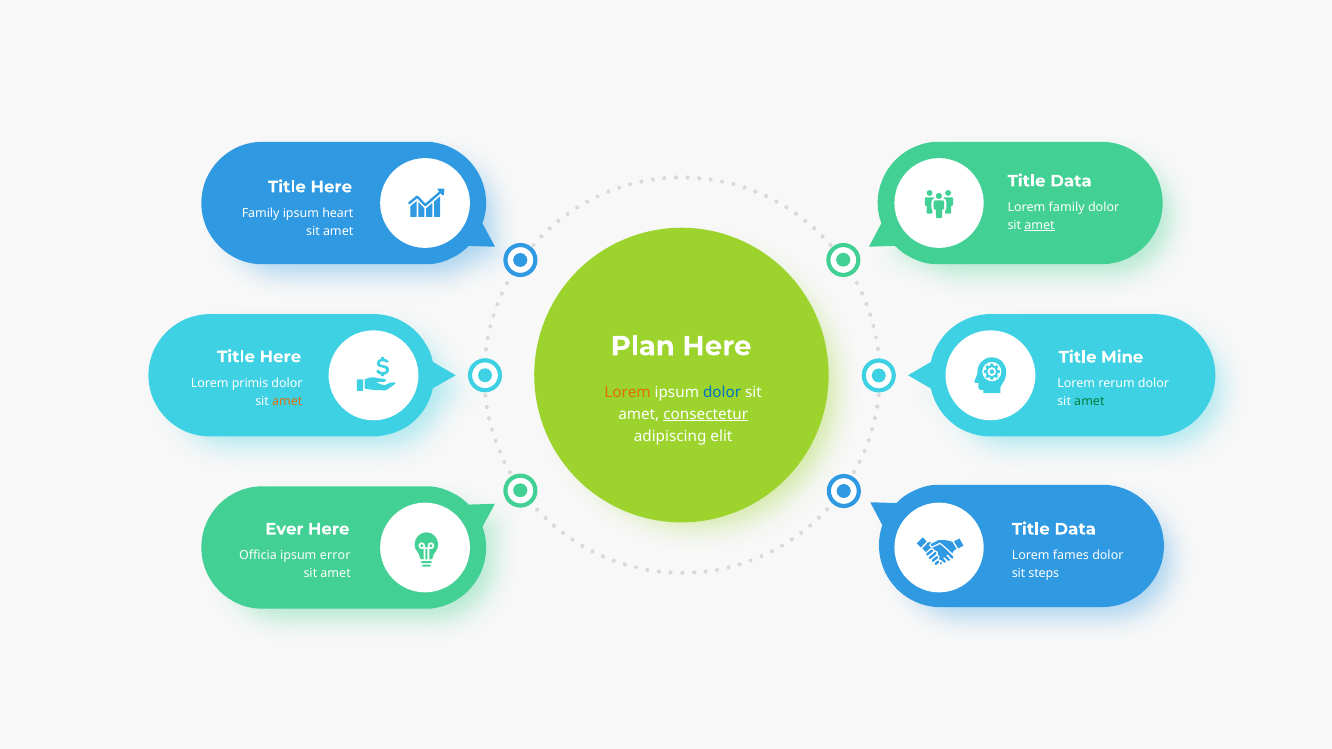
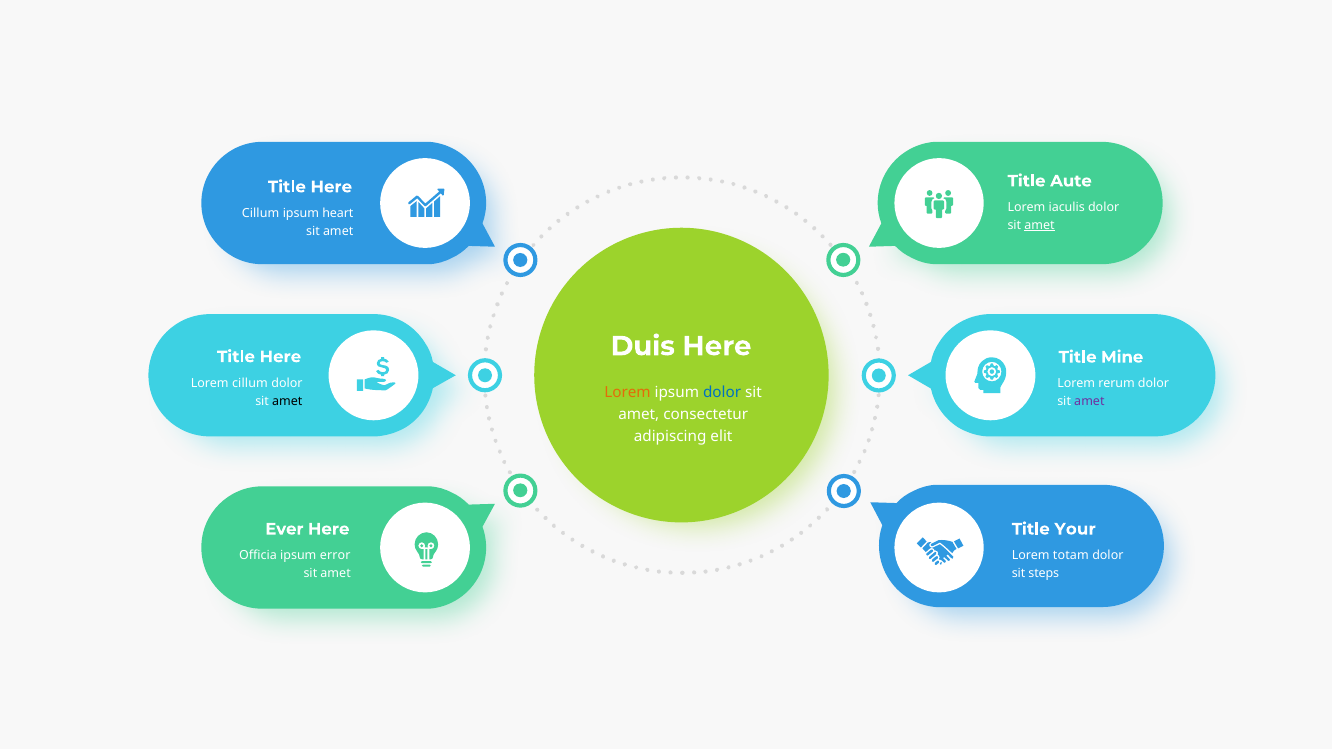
Data: Data -> Aute (1071, 181)
Lorem family: family -> iaculis (1067, 207)
Family: Family -> Cillum (261, 213)
Plan: Plan -> Duis (643, 346)
Lorem primis: primis -> cillum (250, 383)
amet colour: orange -> black (287, 401)
amet colour: green -> purple (1089, 401)
consectetur underline: present -> none (706, 414)
Data: Data -> Your (1075, 529)
fames: fames -> totam (1071, 555)
